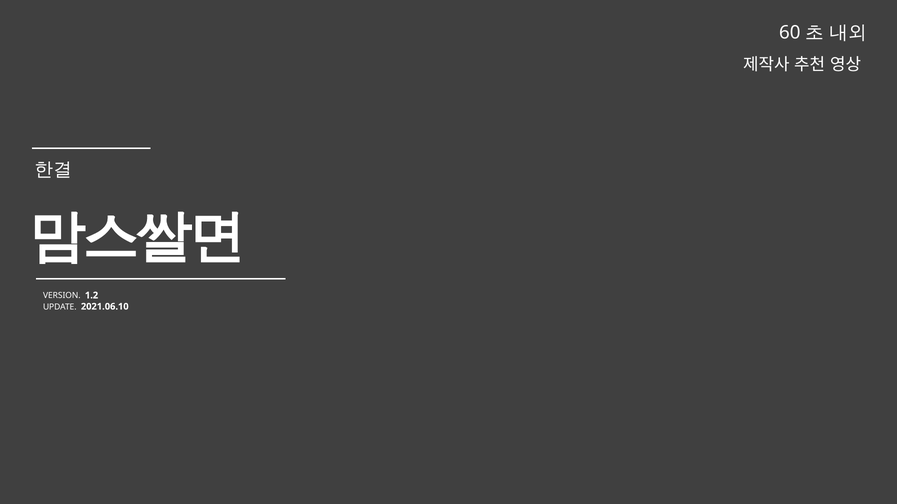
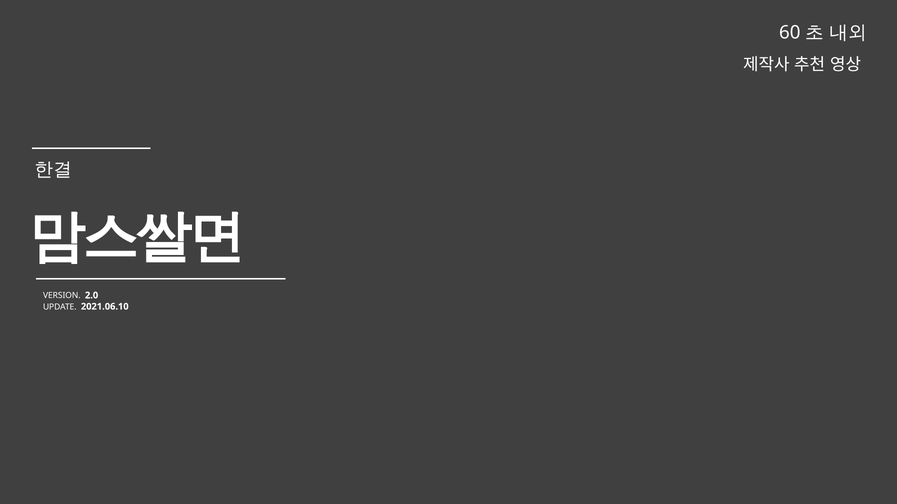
1.2: 1.2 -> 2.0 (92, 296)
